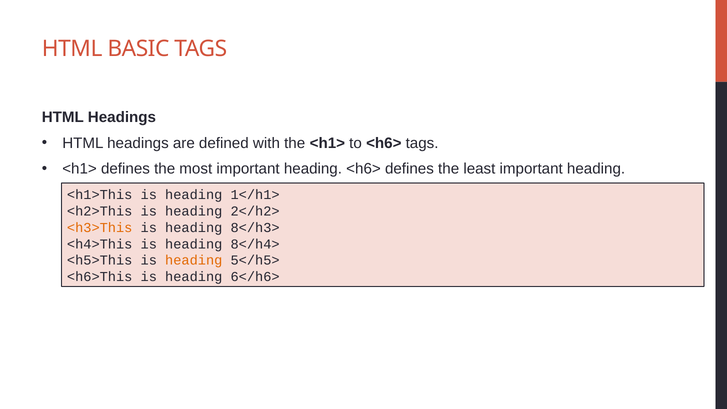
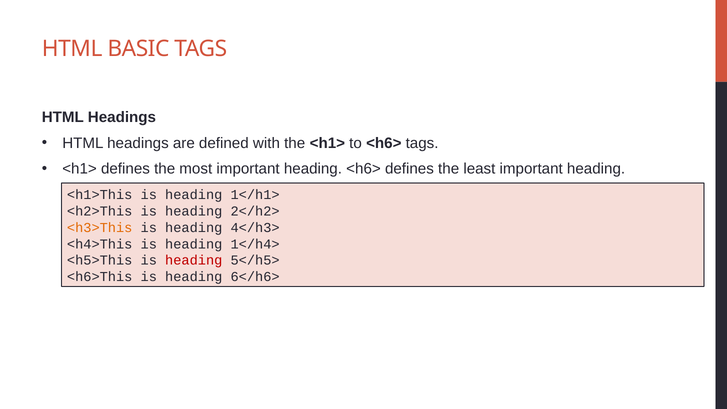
8</h3>: 8</h3> -> 4</h3> (255, 228)
8</h4>: 8</h4> -> 1</h4> (255, 244)
heading colour: orange -> red (194, 260)
